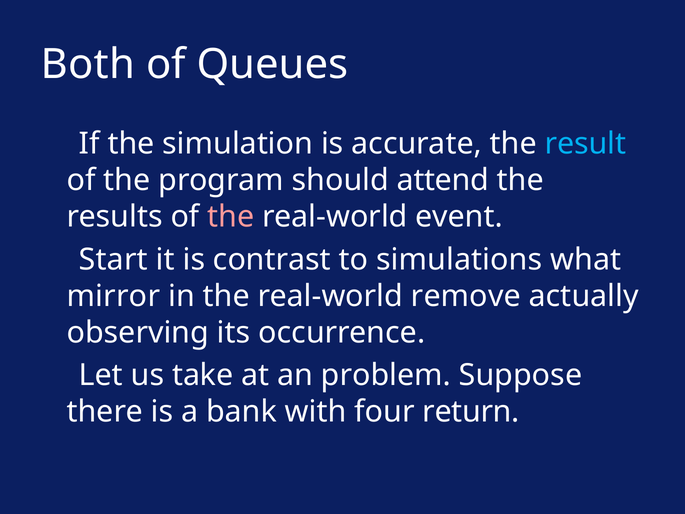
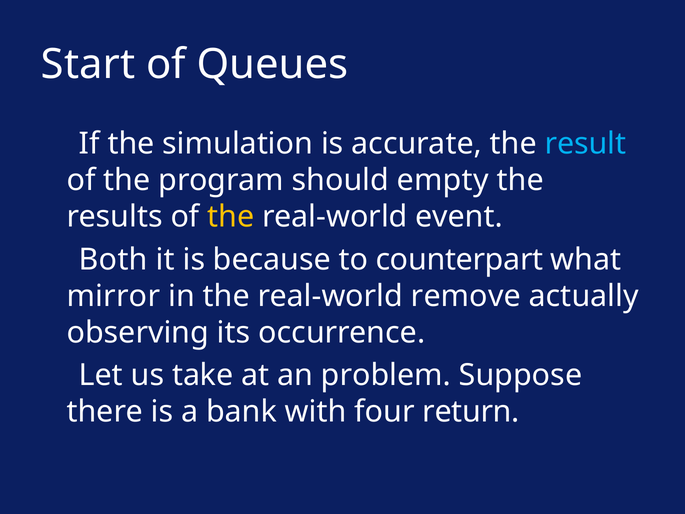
Both: Both -> Start (88, 65)
attend: attend -> empty (443, 180)
the colour: pink -> yellow (231, 217)
Start: Start -> Both (113, 259)
contrast: contrast -> because (272, 259)
simulations: simulations -> counterpart (459, 259)
